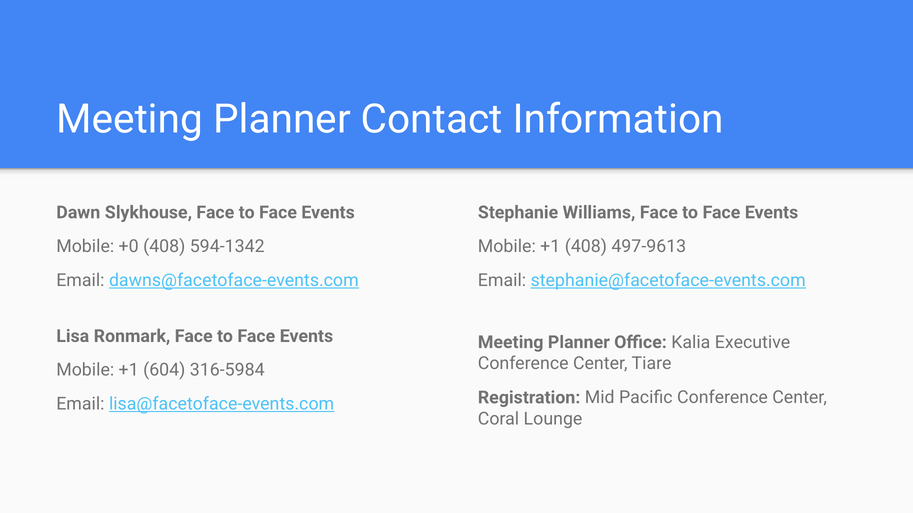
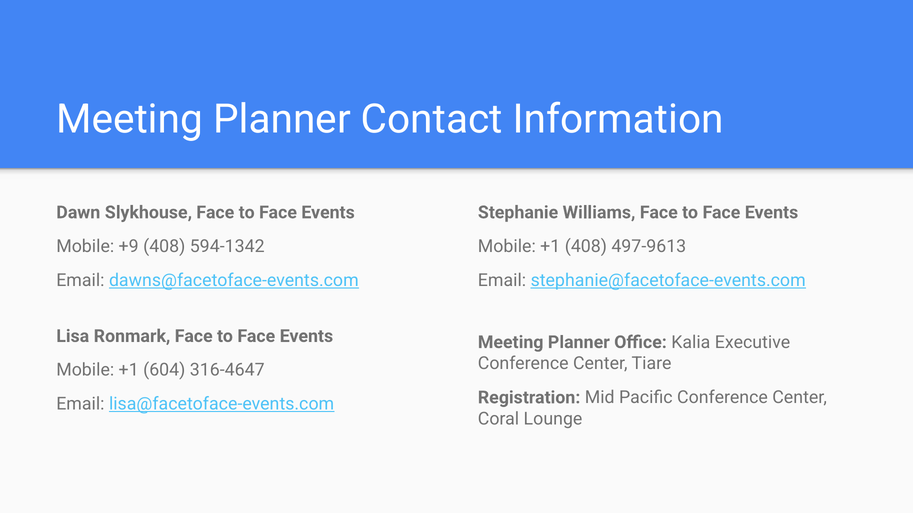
+0: +0 -> +9 (129, 247)
316-5984: 316-5984 -> 316-4647 (227, 370)
